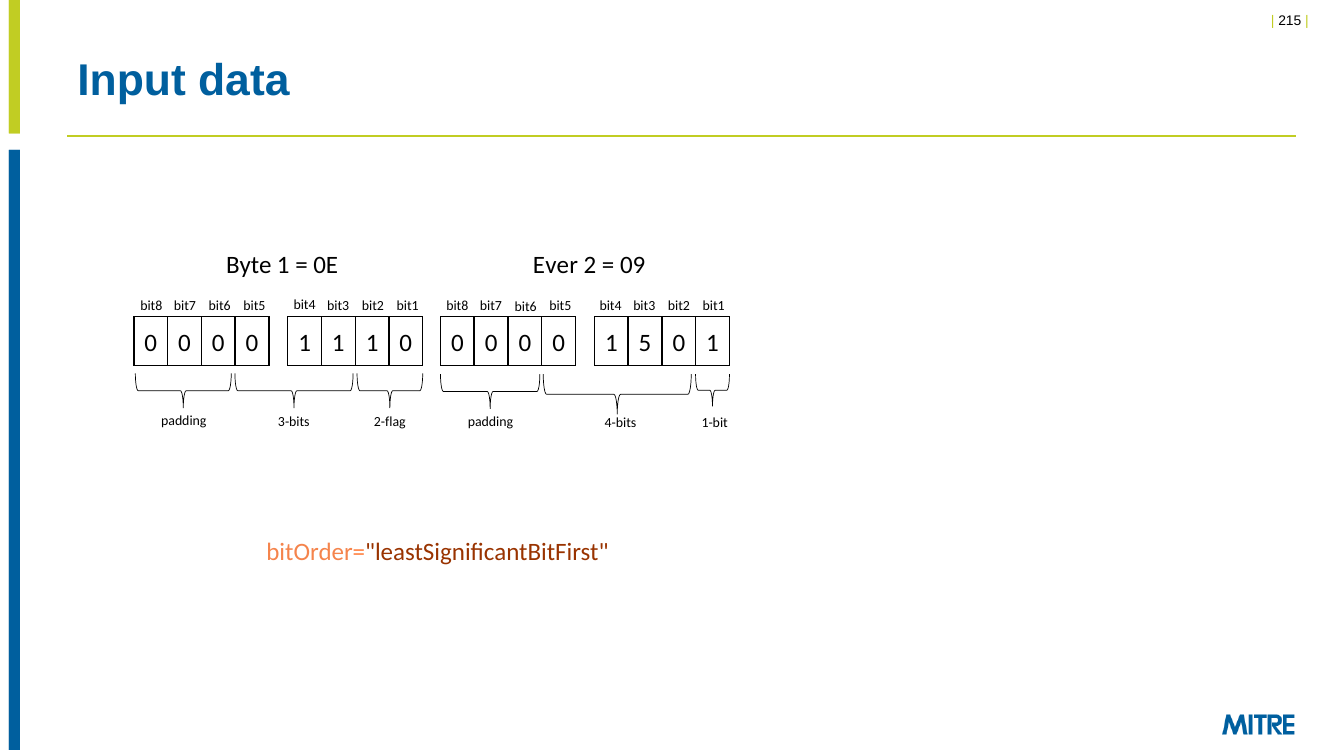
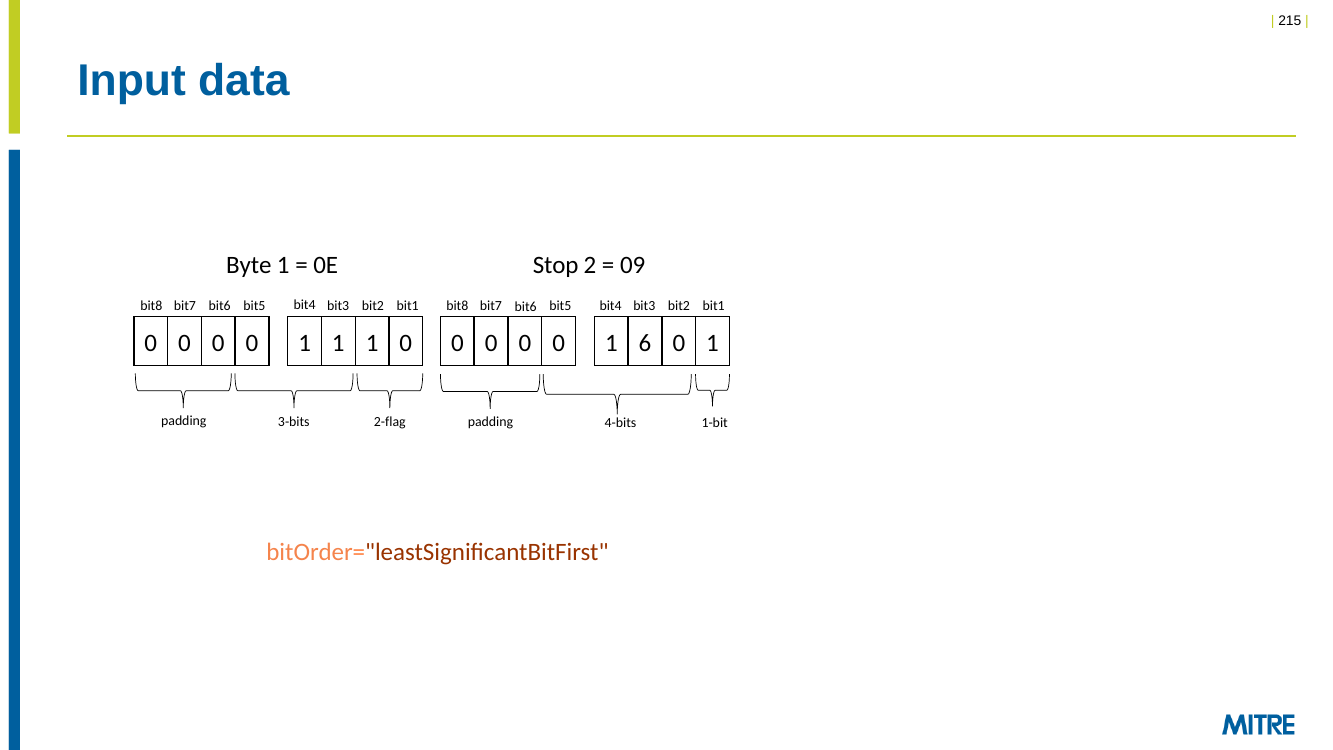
Ever: Ever -> Stop (556, 265)
5: 5 -> 6 (645, 343)
